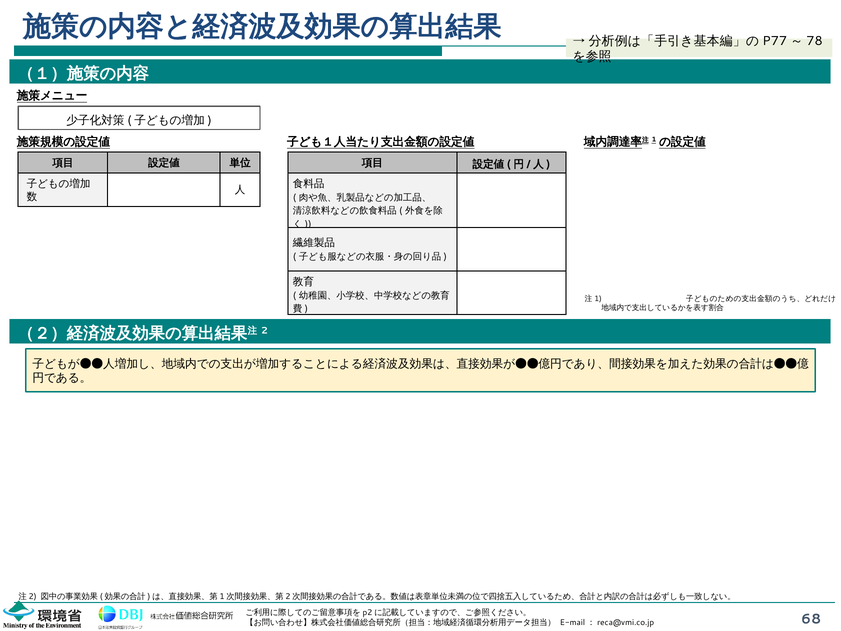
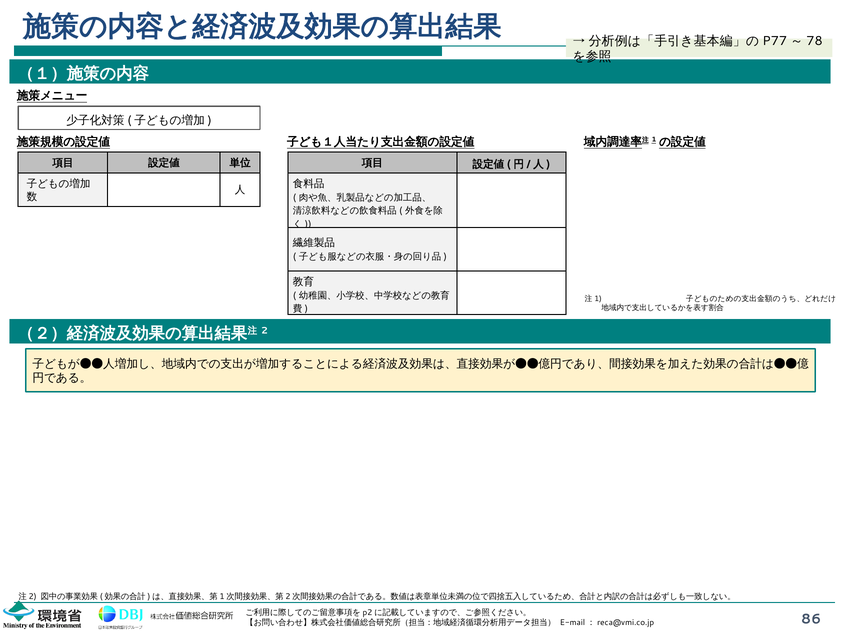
68: 68 -> 86 (811, 619)
